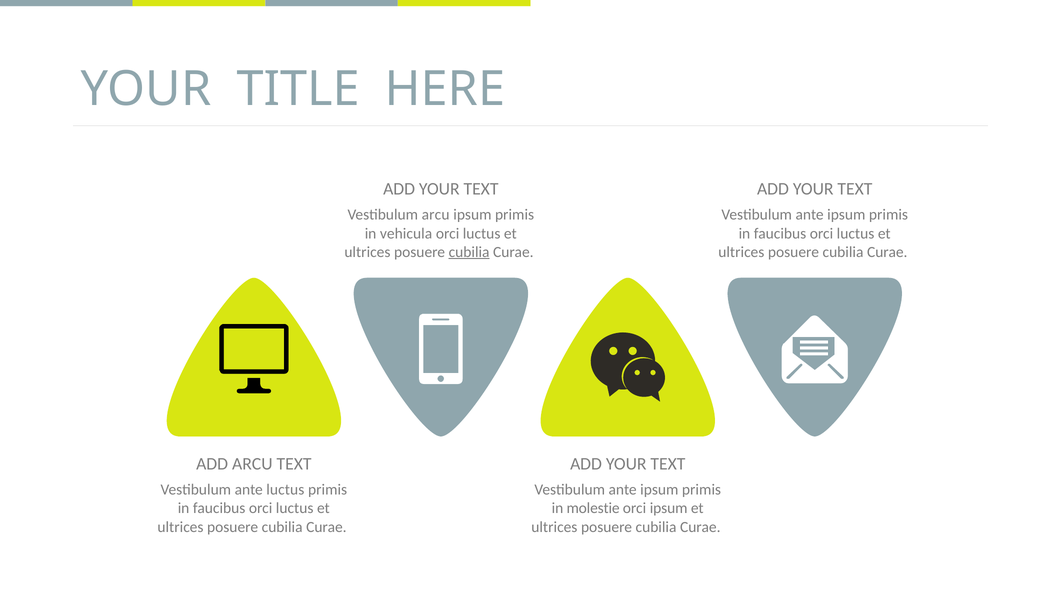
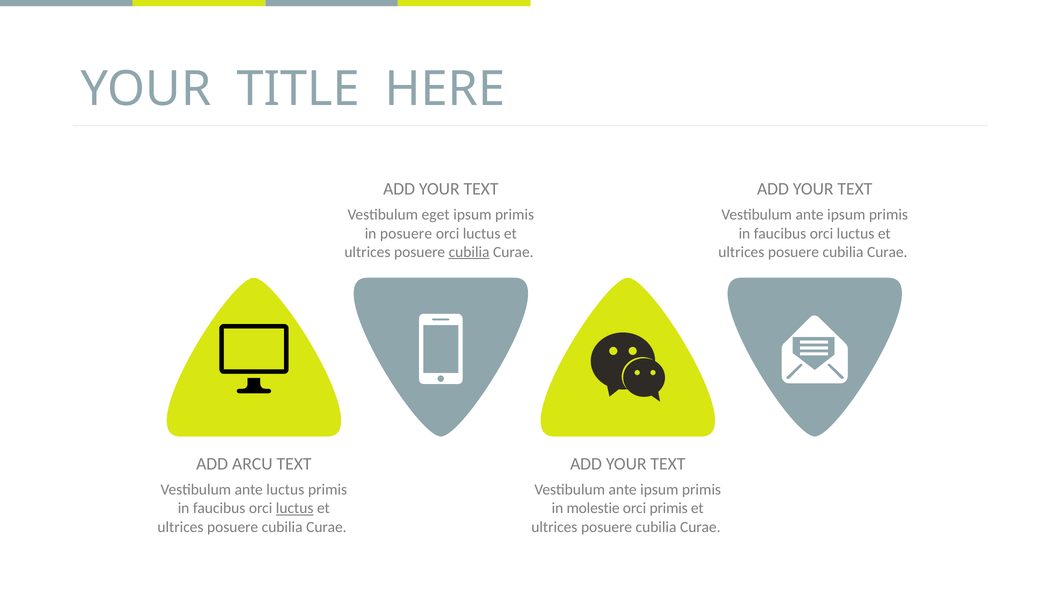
Vestibulum arcu: arcu -> eget (436, 215)
in vehicula: vehicula -> posuere (406, 233)
luctus underline: none -> present (295, 508)
orci ipsum: ipsum -> primis (669, 508)
